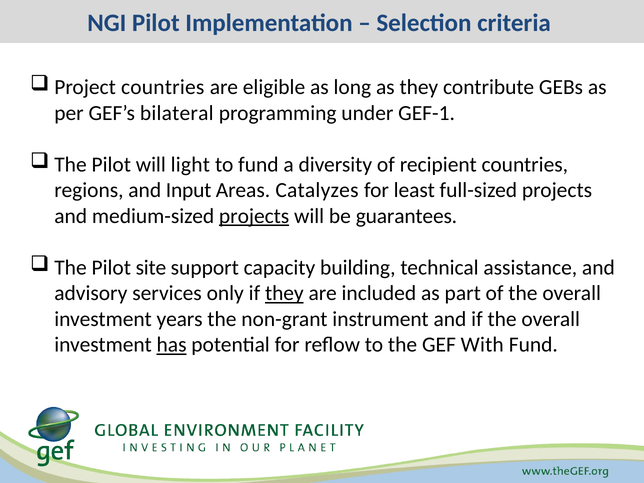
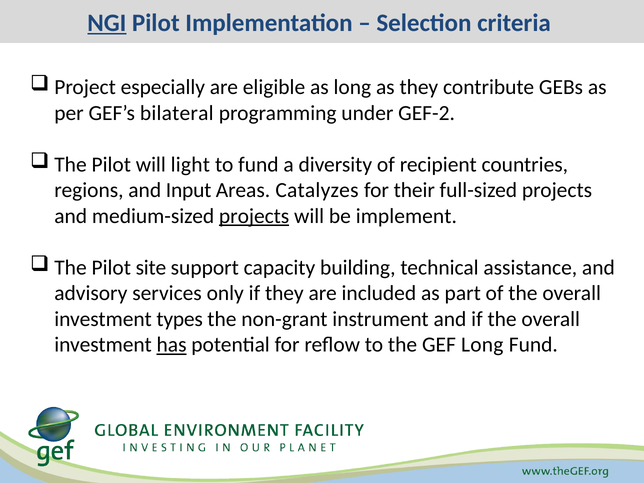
NGI underline: none -> present (107, 23)
Project countries: countries -> especially (163, 87)
GEF-1: GEF-1 -> GEF-2 (427, 113)
least: least -> their (414, 190)
guarantees: guarantees -> implement (406, 216)
they underline: present -> none (284, 293)
years: years -> types (180, 319)
GEF With: With -> Long (482, 345)
